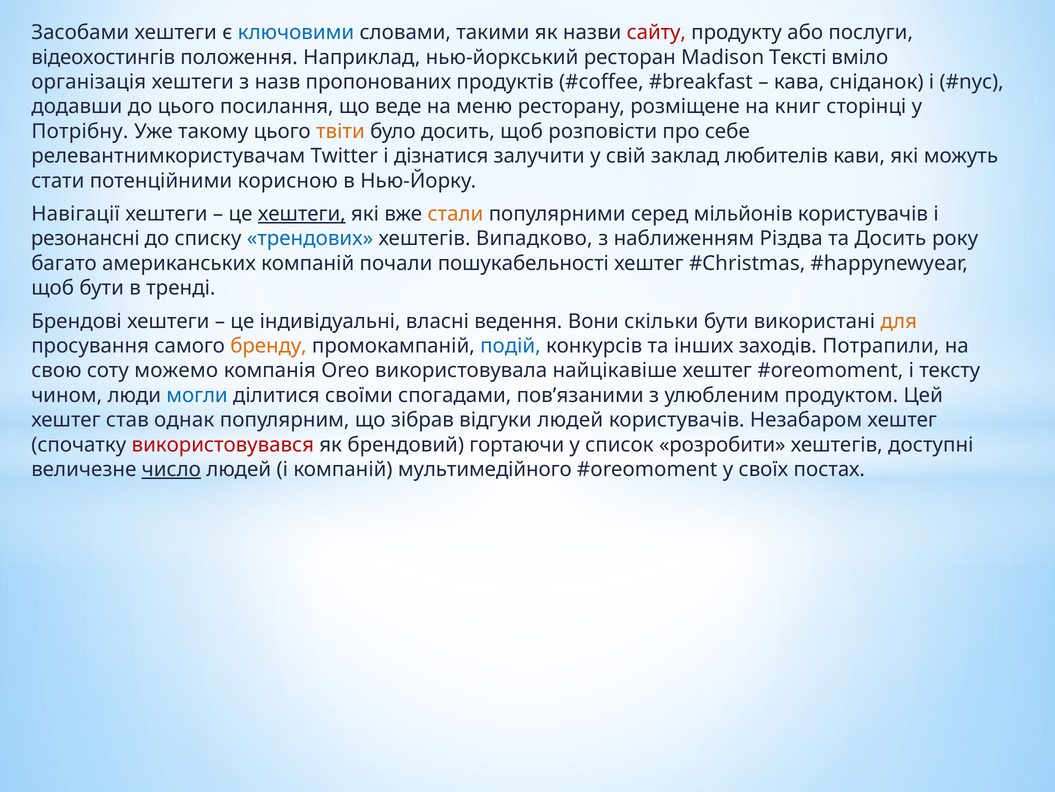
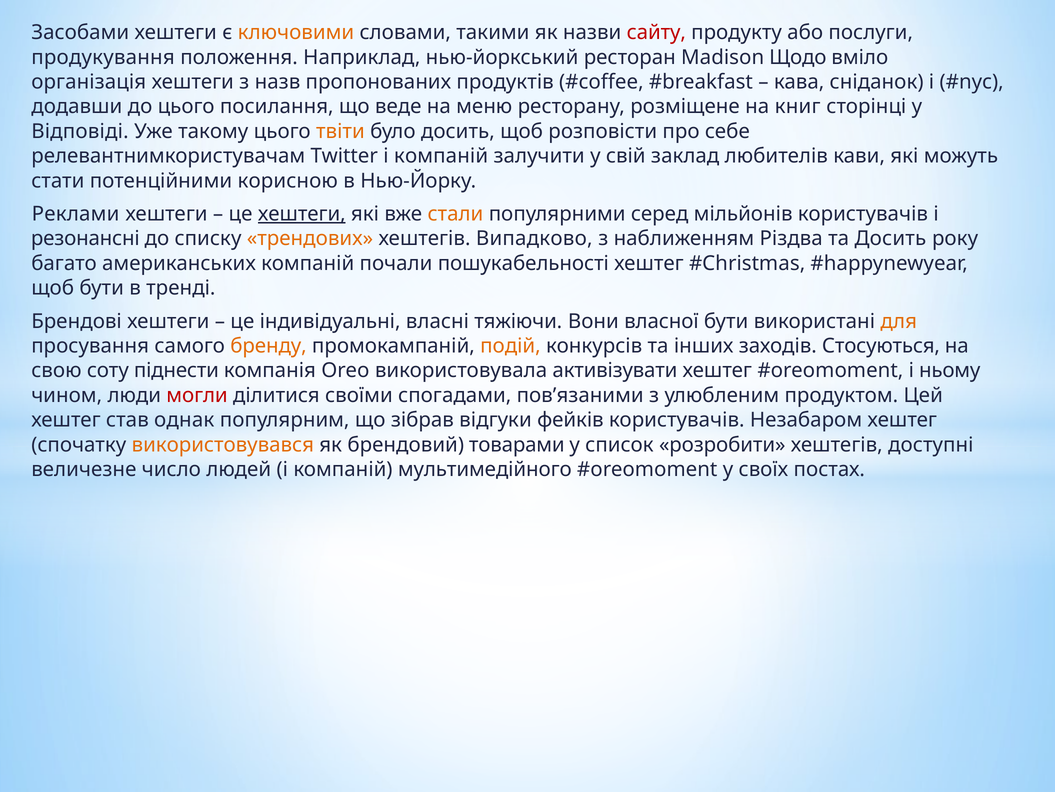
ключовими colour: blue -> orange (296, 33)
відеохостингів: відеохостингів -> продукування (103, 57)
Тексті: Тексті -> Щодо (798, 57)
Потрібну: Потрібну -> Відповіді (80, 131)
Twitter і дізнатися: дізнатися -> компаній (441, 156)
Навігації: Навігації -> Реклами (76, 214)
трендових colour: blue -> orange (310, 238)
ведення: ведення -> тяжіючи (518, 321)
скільки: скільки -> власної (661, 321)
подій colour: blue -> orange (510, 346)
Потрапили: Потрапили -> Стосуються (881, 346)
можемо: можемо -> піднести (176, 370)
найцікавіше: найцікавіше -> активізувати (615, 370)
тексту: тексту -> ньому (950, 370)
могли colour: blue -> red (197, 395)
відгуки людей: людей -> фейків (570, 420)
використовувався colour: red -> orange (223, 444)
гортаючи: гортаючи -> товарами (517, 444)
число underline: present -> none (171, 469)
